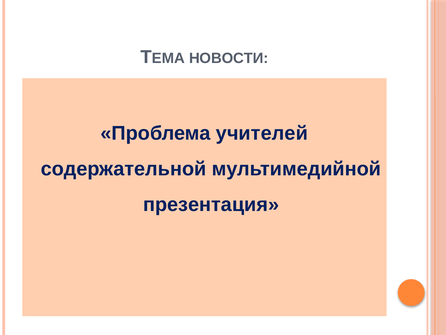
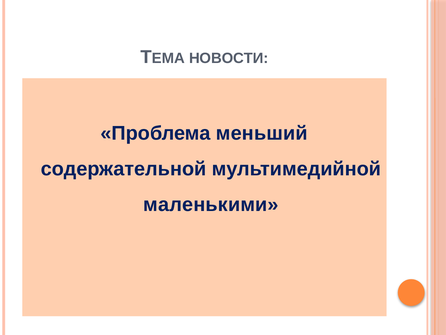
учителей: учителей -> меньший (262, 133)
презентация: презентация -> маленькими (211, 204)
